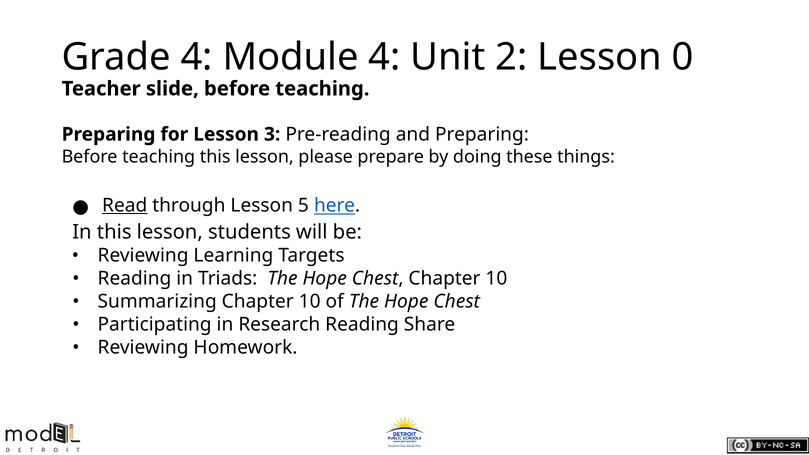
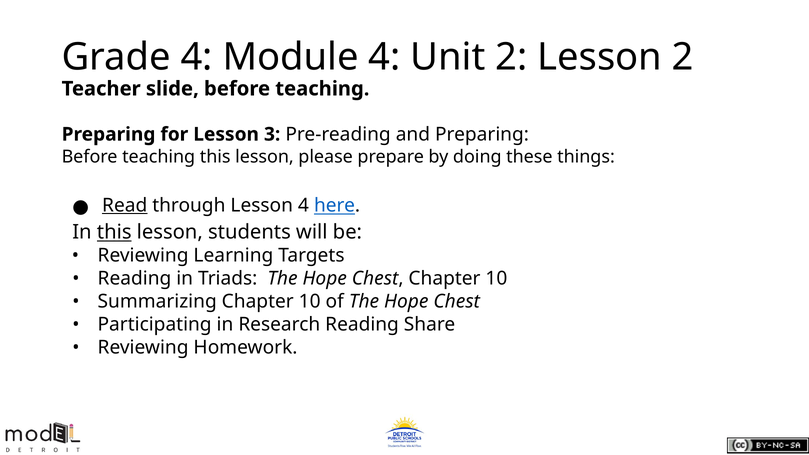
Lesson 0: 0 -> 2 (683, 57)
Lesson 5: 5 -> 4 (303, 205)
this underline: none -> present (114, 232)
